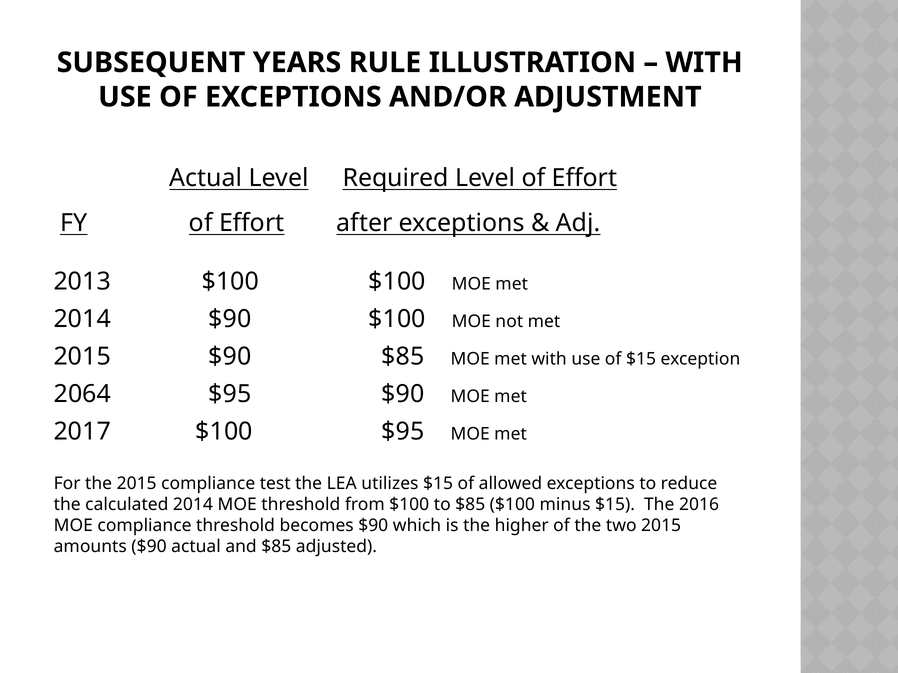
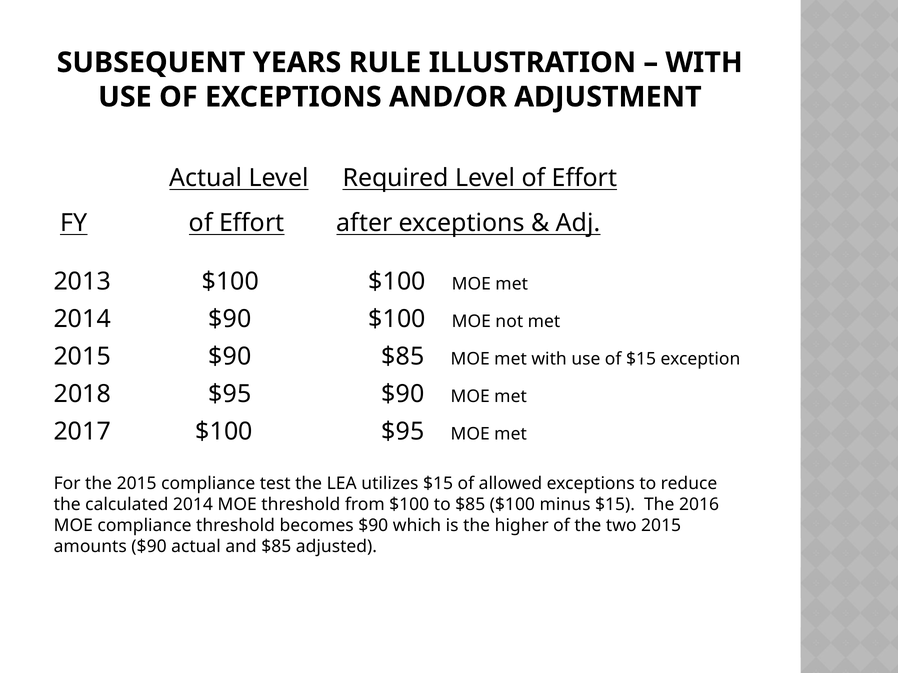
2064: 2064 -> 2018 (82, 394)
